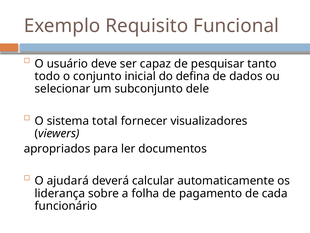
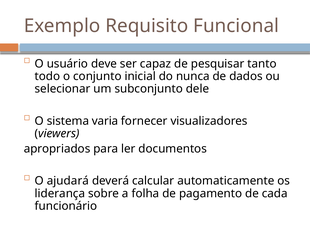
defina: defina -> nunca (193, 76)
total: total -> varia (105, 121)
